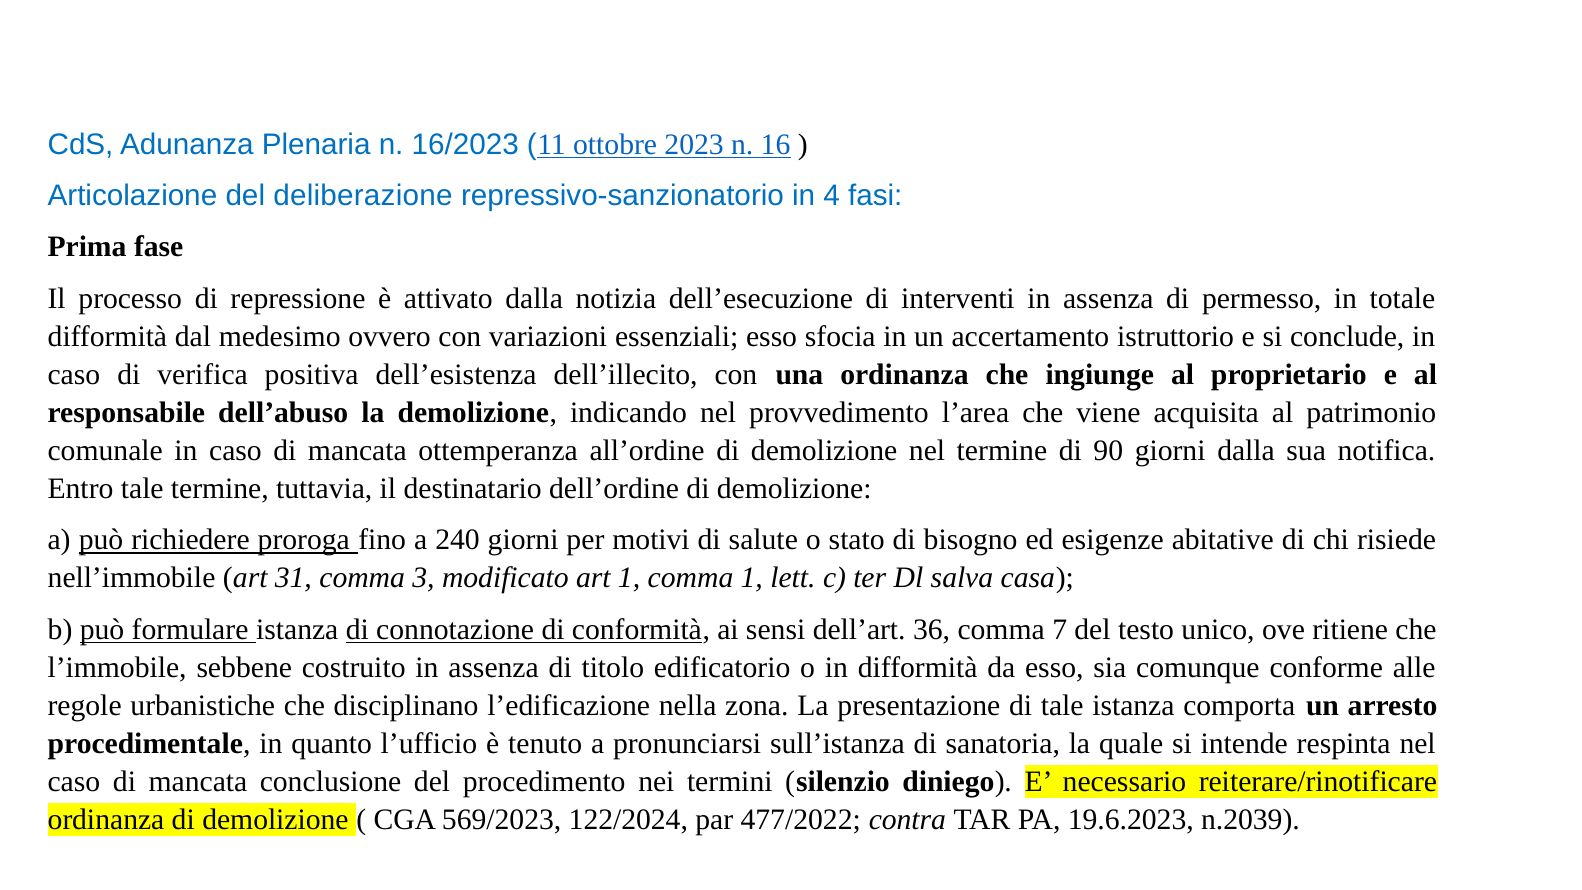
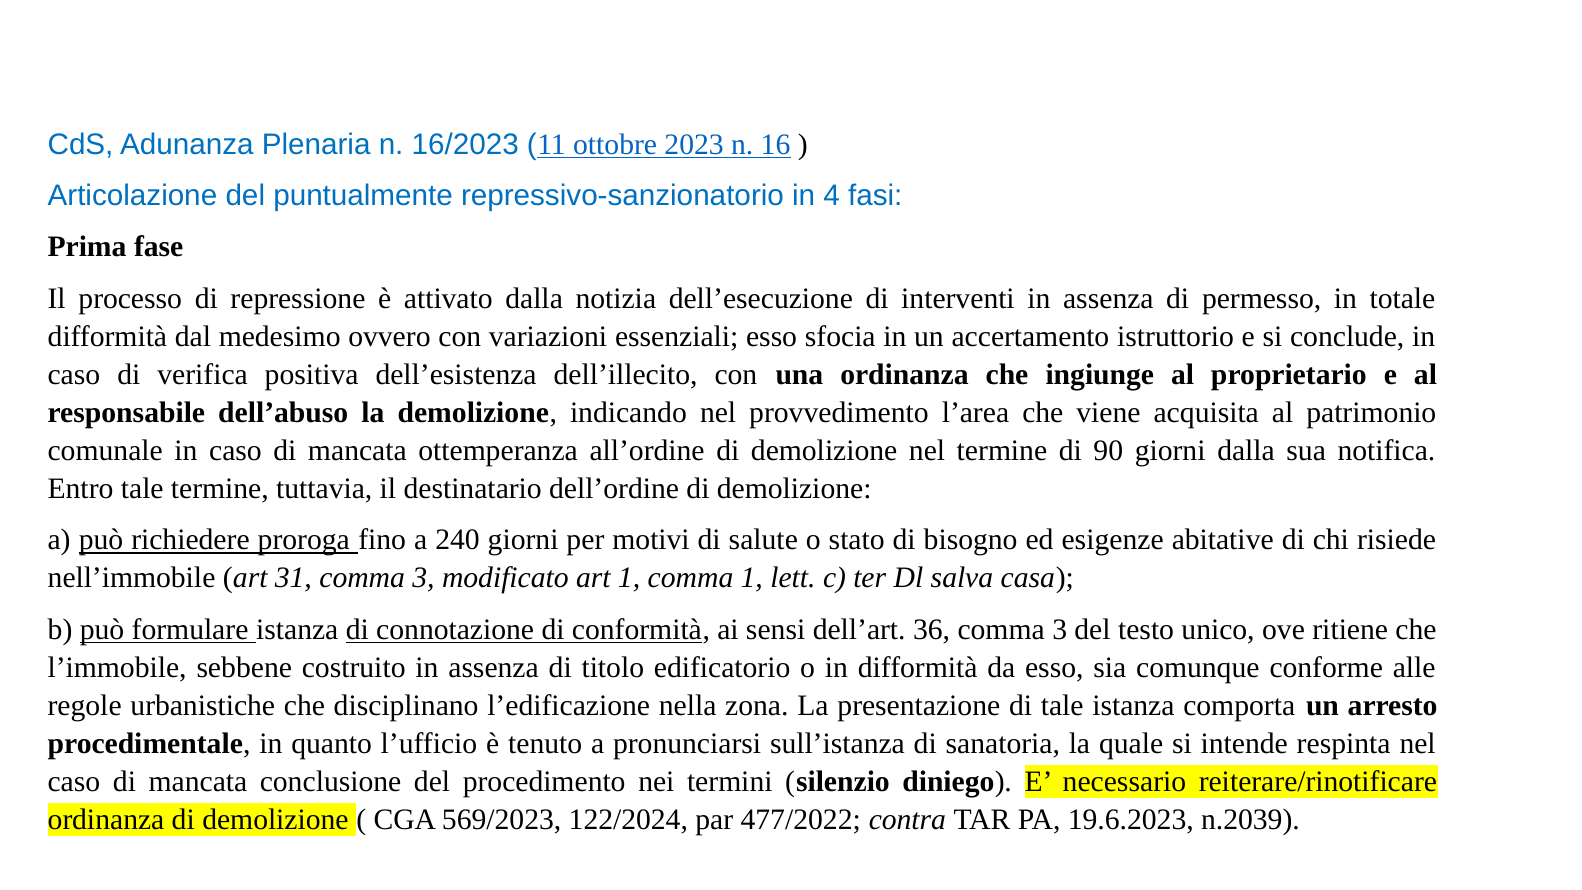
deliberazione: deliberazione -> puntualmente (363, 196)
36 comma 7: 7 -> 3 (1060, 629)
